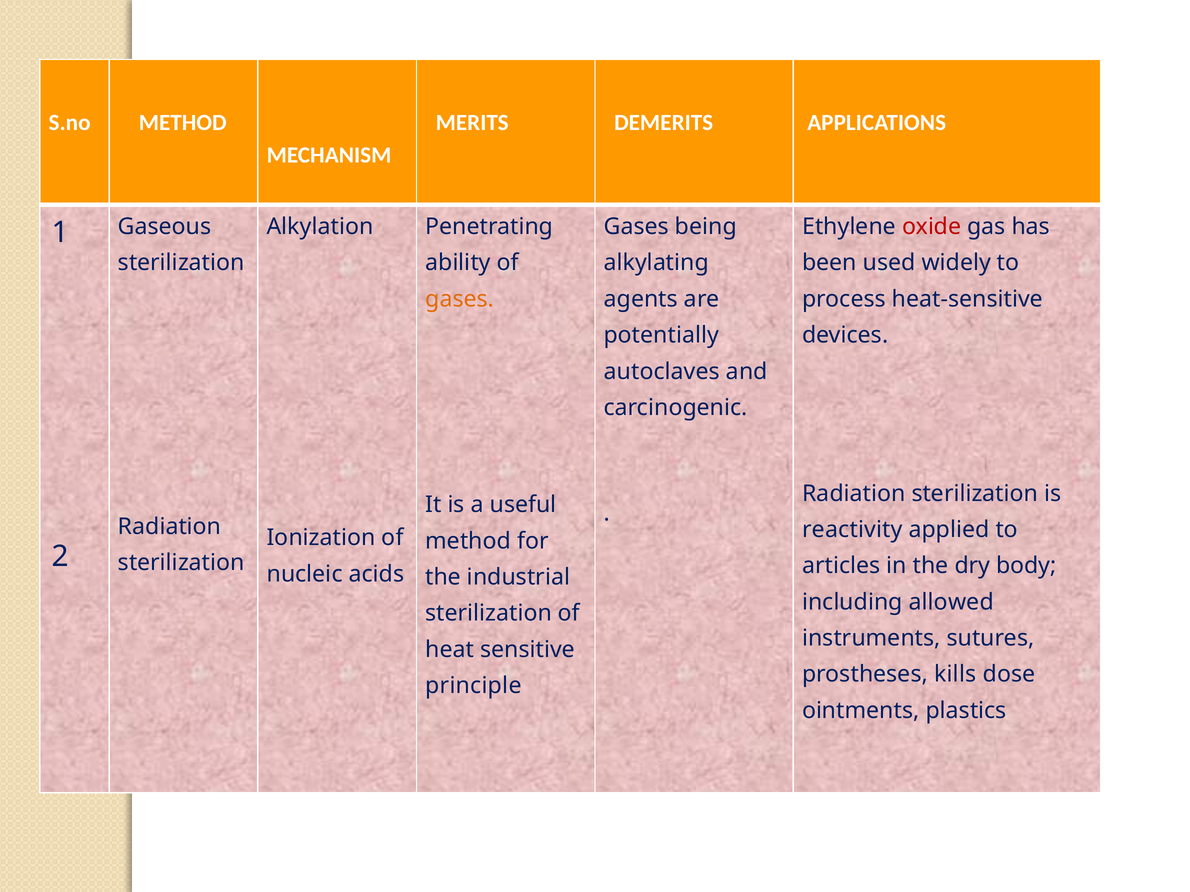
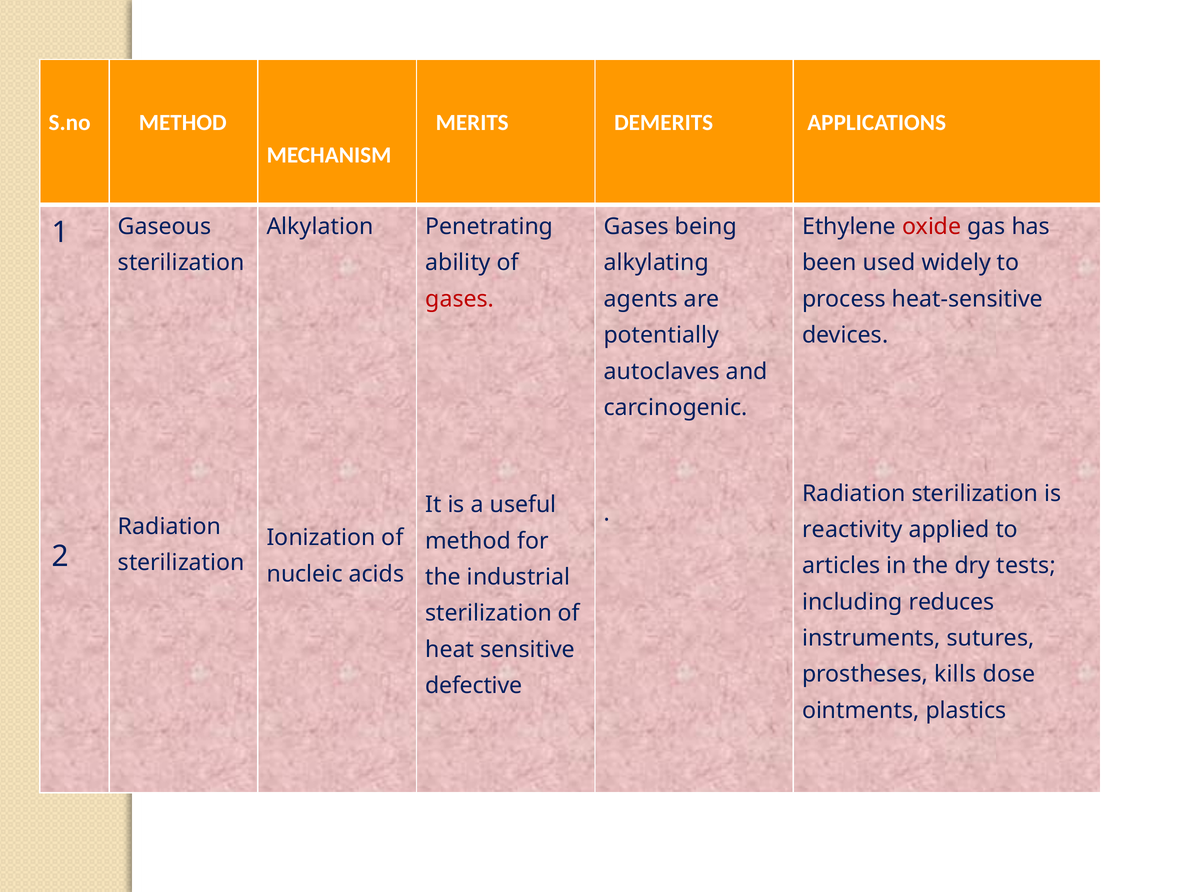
gases colour: orange -> red (460, 299)
body: body -> tests (1026, 566)
allowed: allowed -> reduces (951, 602)
principle: principle -> defective (474, 686)
